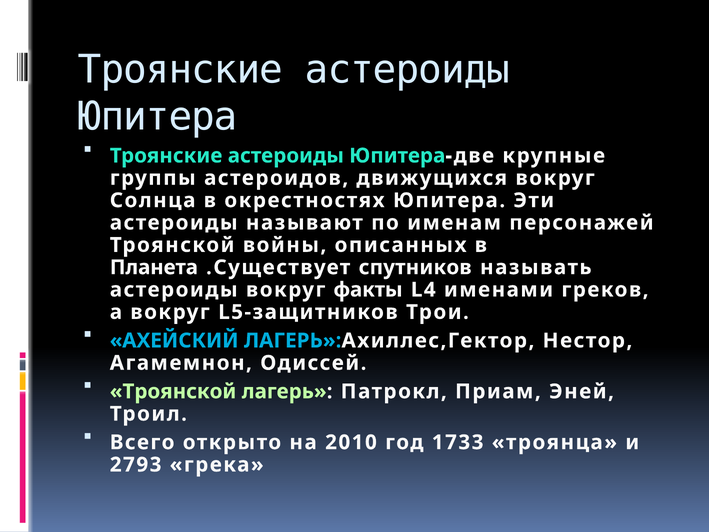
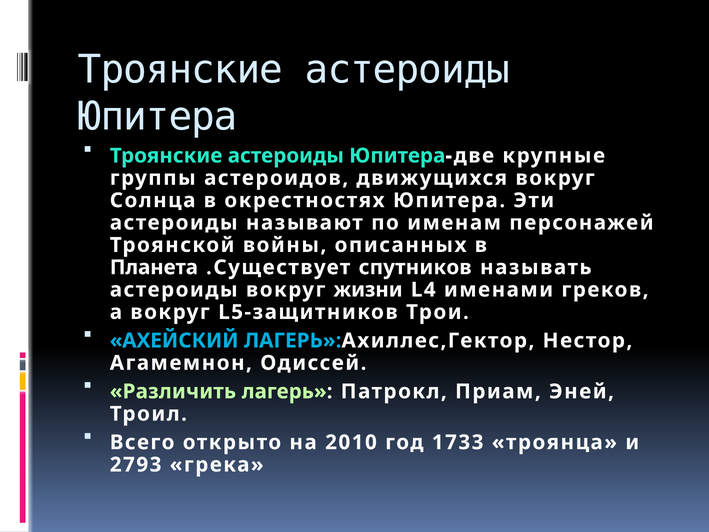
факты: факты -> жизни (368, 290)
Троянской: Троянской -> Различить (173, 391)
